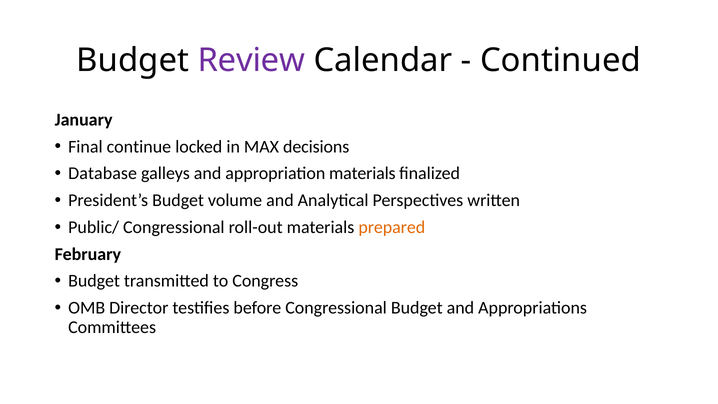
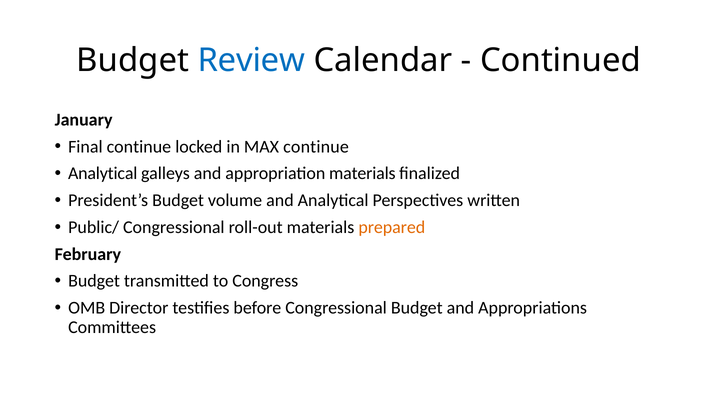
Review colour: purple -> blue (251, 60)
MAX decisions: decisions -> continue (316, 147)
Database: Database -> Analytical (103, 174)
